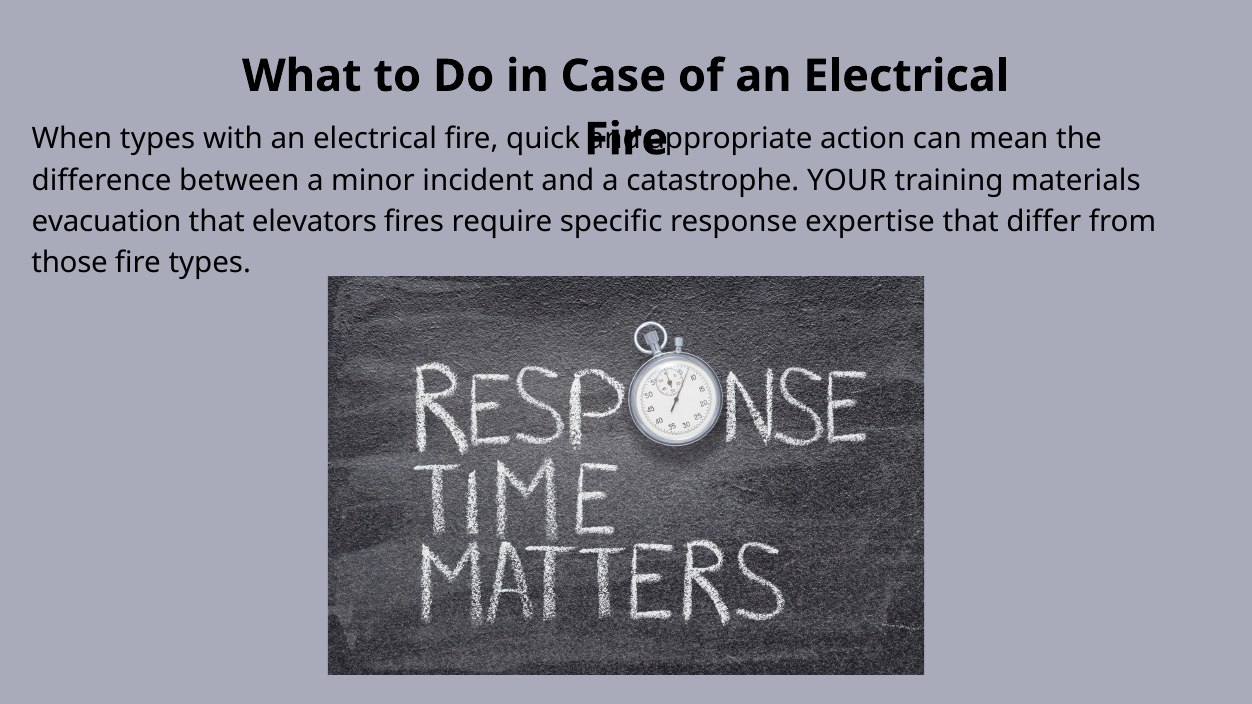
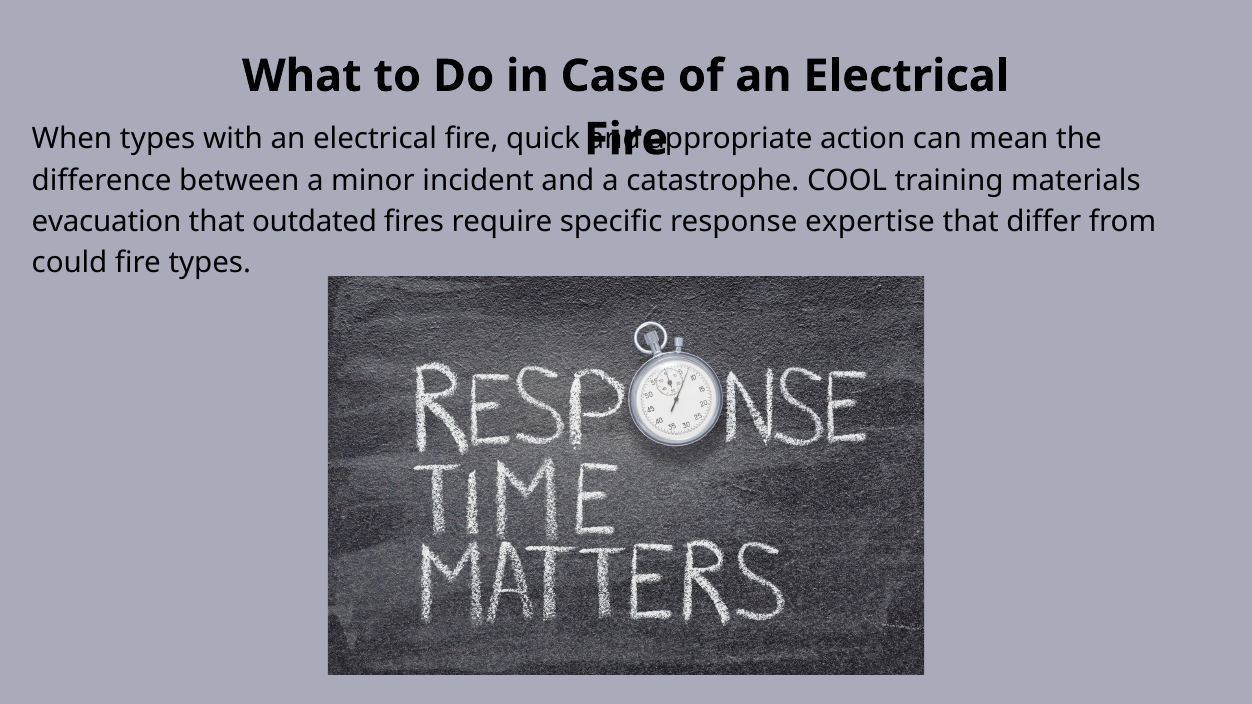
YOUR: YOUR -> COOL (847, 180)
elevators: elevators -> outdated (315, 222)
those: those -> could (70, 263)
